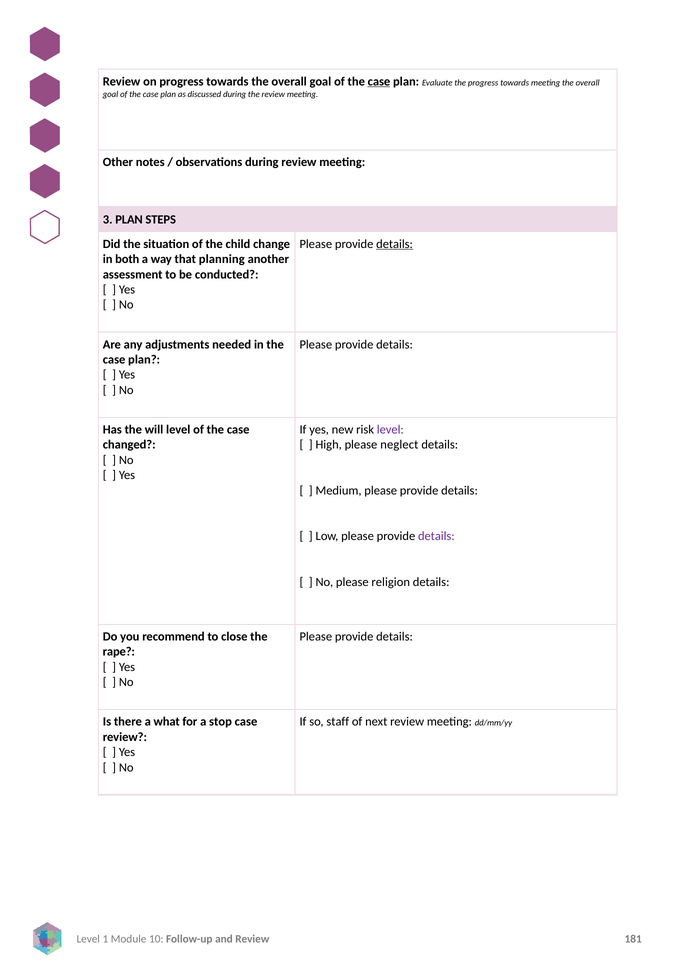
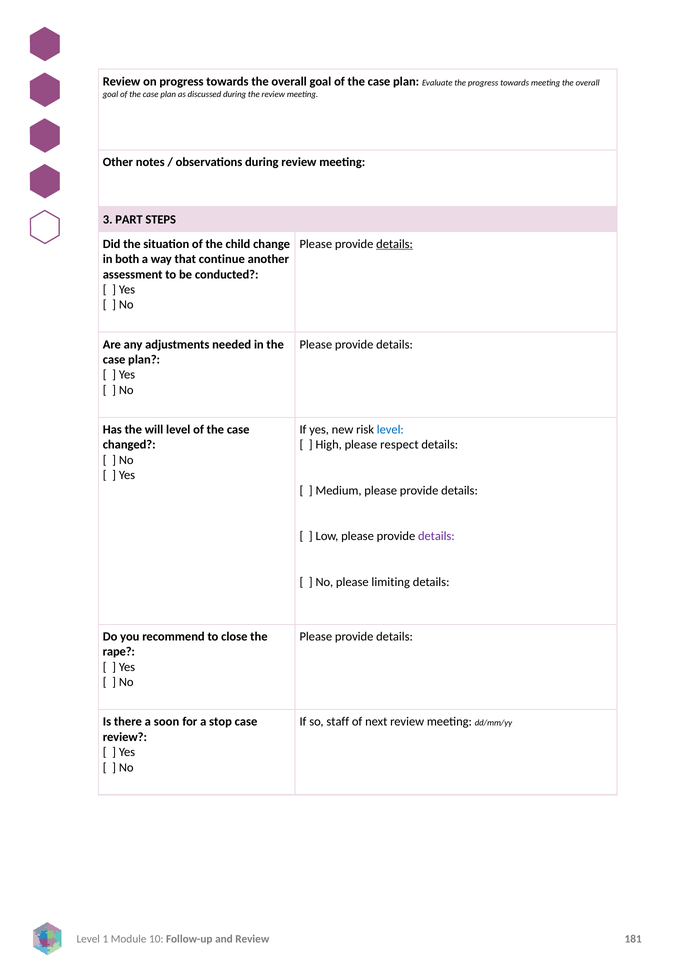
case underline: present -> none (379, 81)
3 PLAN: PLAN -> PART (129, 219)
planning: planning -> continue (222, 259)
level colour: purple -> blue (390, 429)
neglect: neglect -> respect (399, 444)
religion: religion -> limiting (391, 581)
what: what -> soon (167, 721)
